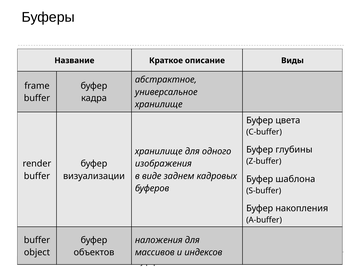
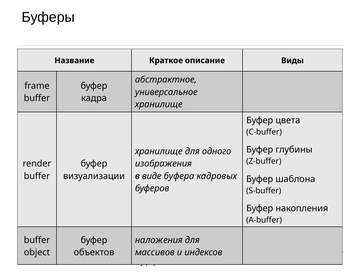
заднем: заднем -> буфера (179, 176)
